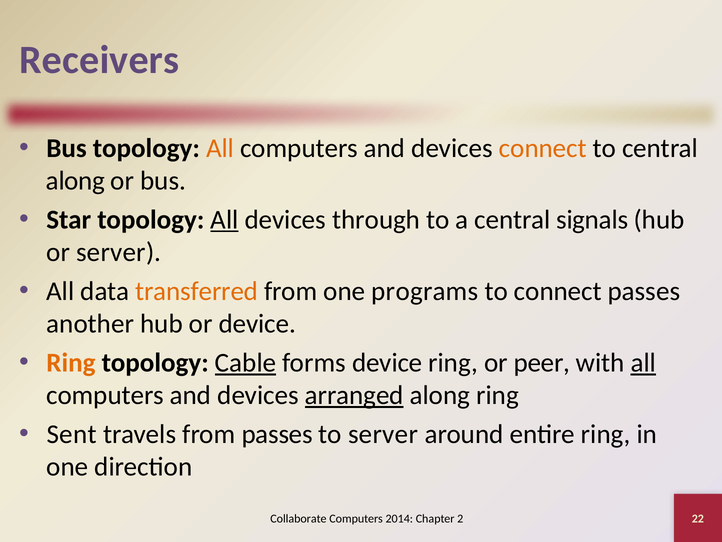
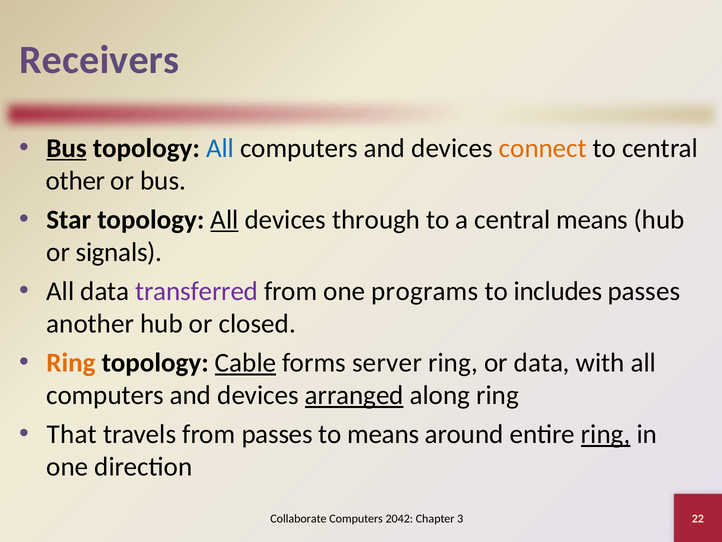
Bus underline: none -> present (67, 148)
All colour: orange -> blue (220, 148)
along: along -> other (75, 181)
central signals: signals -> means (592, 220)
or server: server -> signals (119, 252)
transferred colour: orange -> purple (197, 291)
to connect: connect -> includes (558, 291)
or device: device -> closed (257, 324)
forms device: device -> server (387, 362)
or peer: peer -> data (542, 362)
all underline: present -> none (643, 362)
Sent: Sent -> That (72, 434)
to server: server -> means (383, 434)
ring underline: none -> present (606, 434)
2014: 2014 -> 2042 (399, 518)
2: 2 -> 3 (460, 518)
